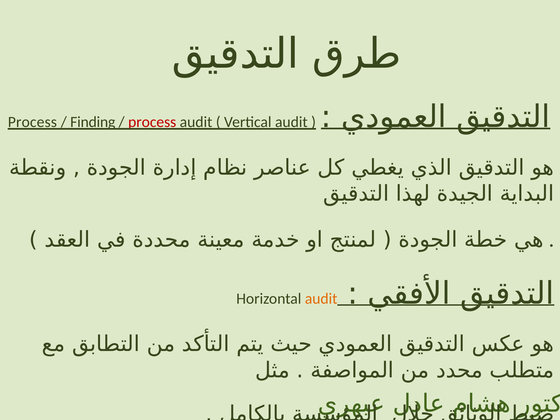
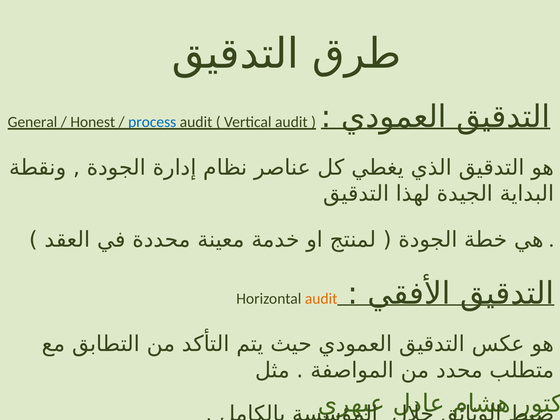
Process: Process -> General (33, 122)
Finding: Finding -> Honest (93, 122)
process colour: red -> blue (152, 122)
